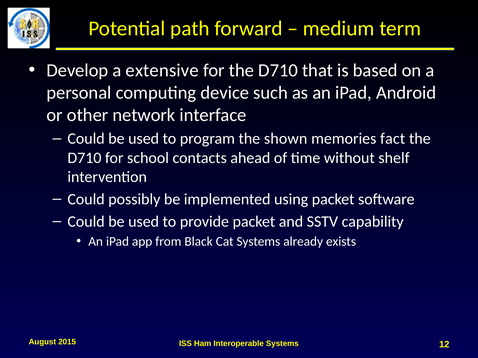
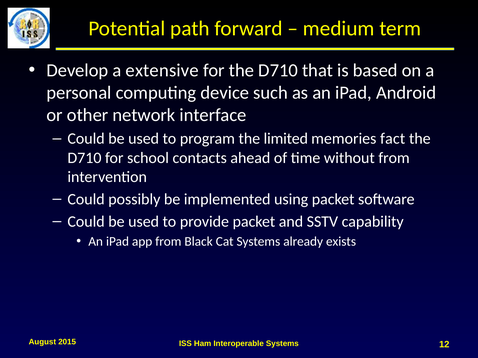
shown: shown -> limited (286, 139)
without shelf: shelf -> from (394, 158)
